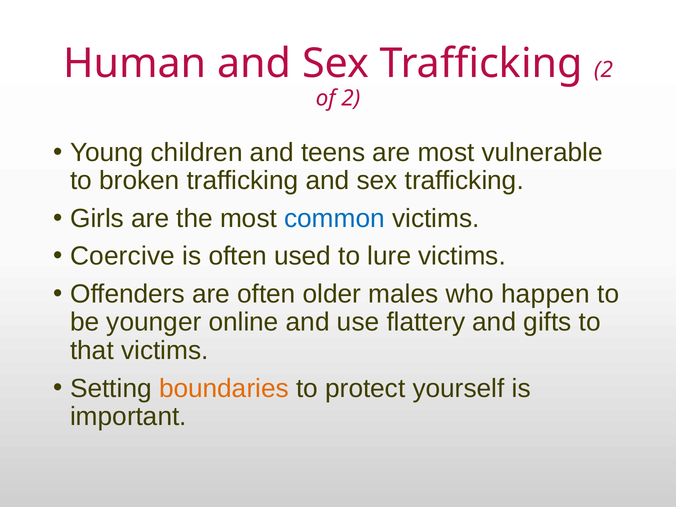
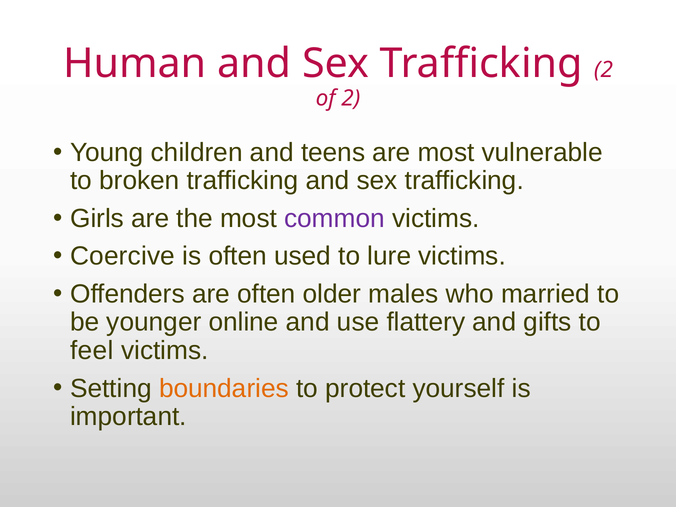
common colour: blue -> purple (335, 218)
happen: happen -> married (546, 294)
that: that -> feel (92, 351)
